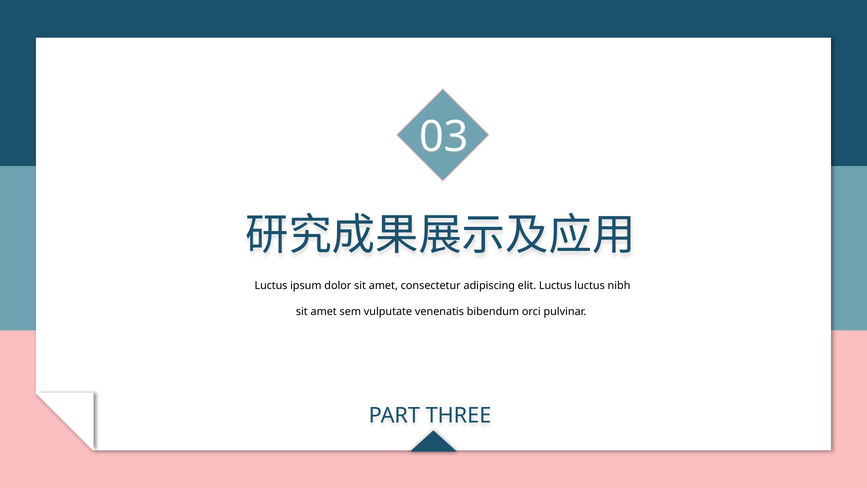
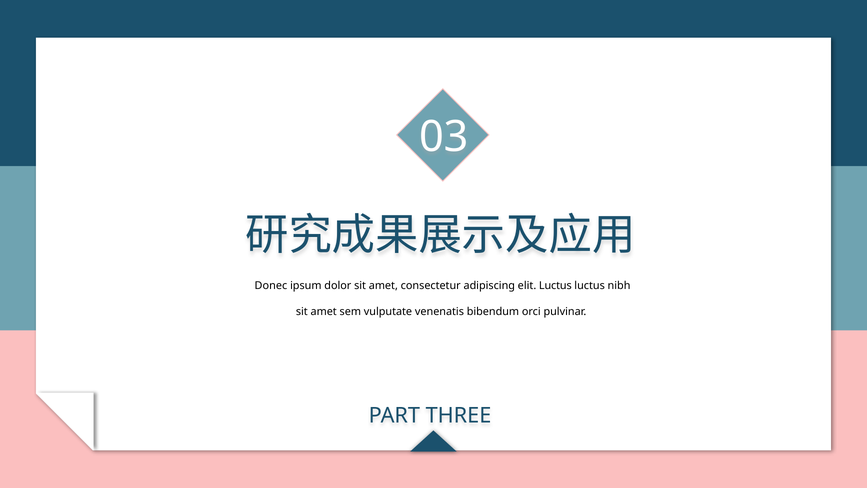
Luctus: Luctus -> Donec (271, 286)
